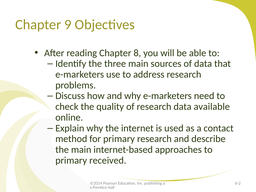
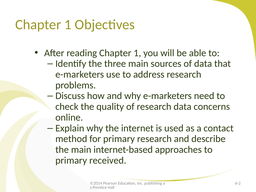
9: 9 -> 1 (68, 25)
reading Chapter 8: 8 -> 1 (137, 53)
available: available -> concerns (212, 107)
